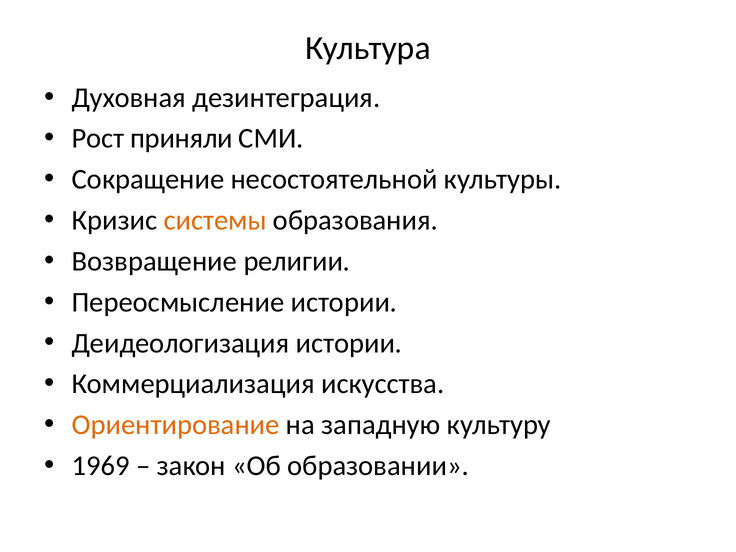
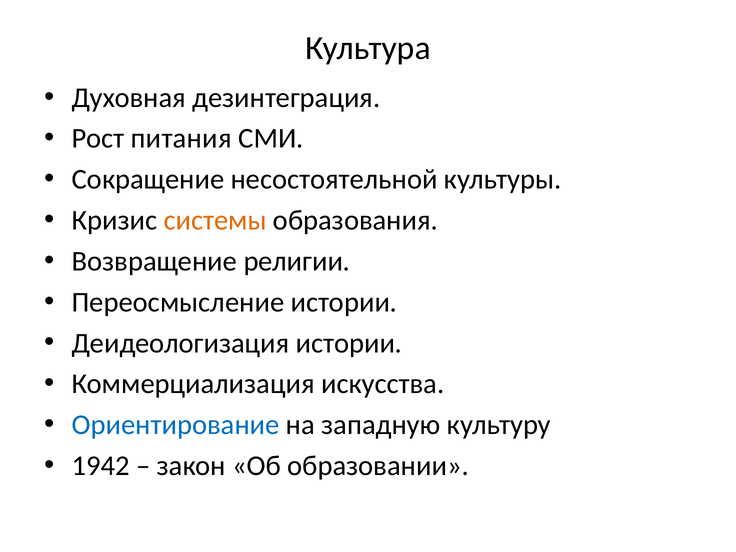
приняли: приняли -> питания (181, 139)
Ориентирование colour: orange -> blue (176, 425)
1969: 1969 -> 1942 (101, 466)
